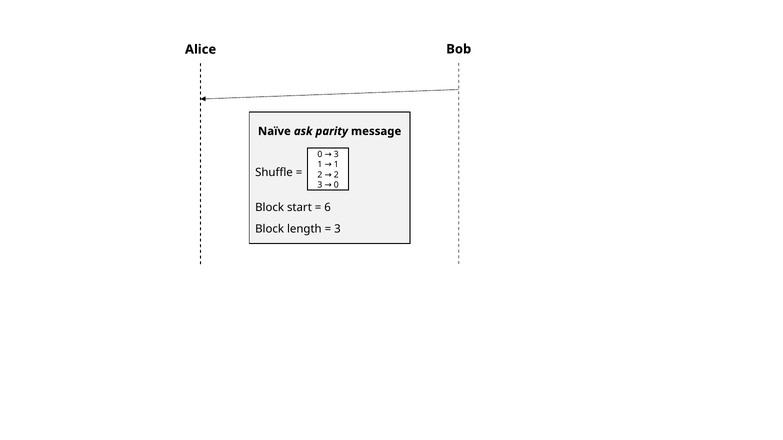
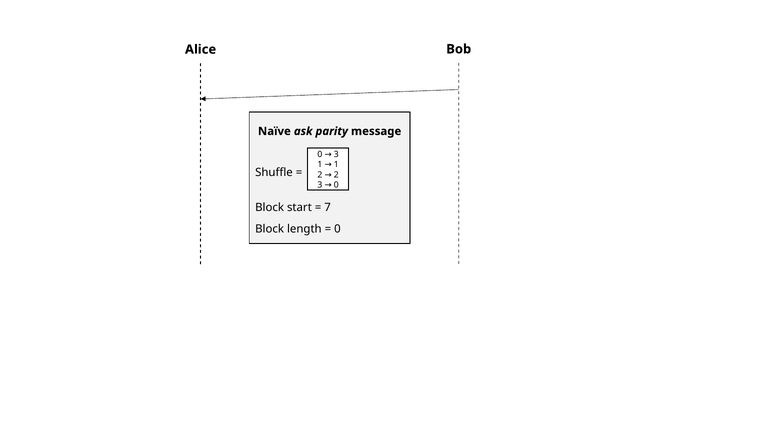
6: 6 -> 7 (328, 208)
3: 3 -> 0 (337, 229)
